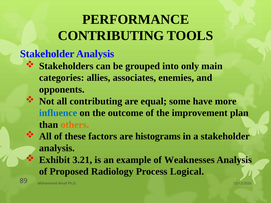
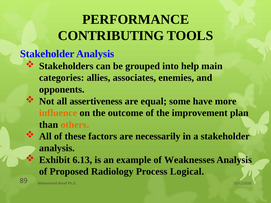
only: only -> help (190, 66)
all contributing: contributing -> assertiveness (96, 101)
influence colour: blue -> orange (58, 113)
histograms: histograms -> necessarily (158, 137)
3.21: 3.21 -> 6.13 (82, 160)
